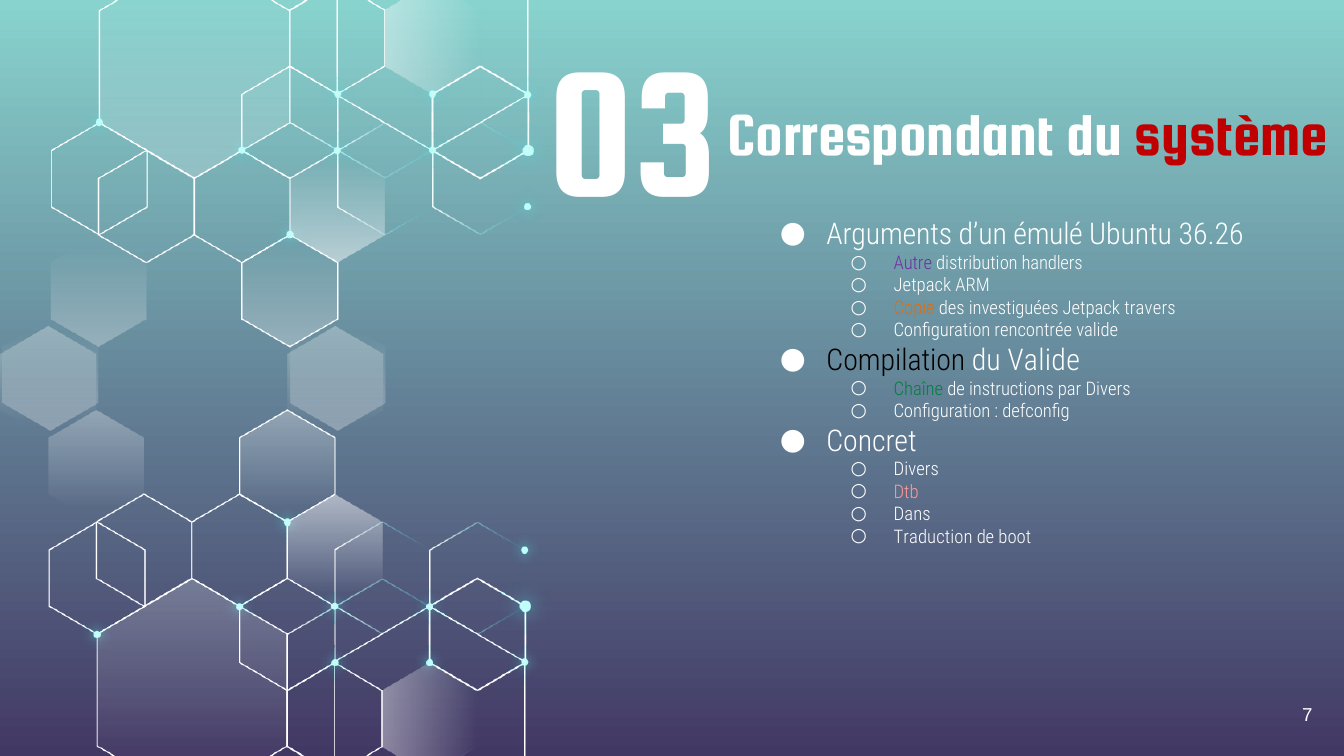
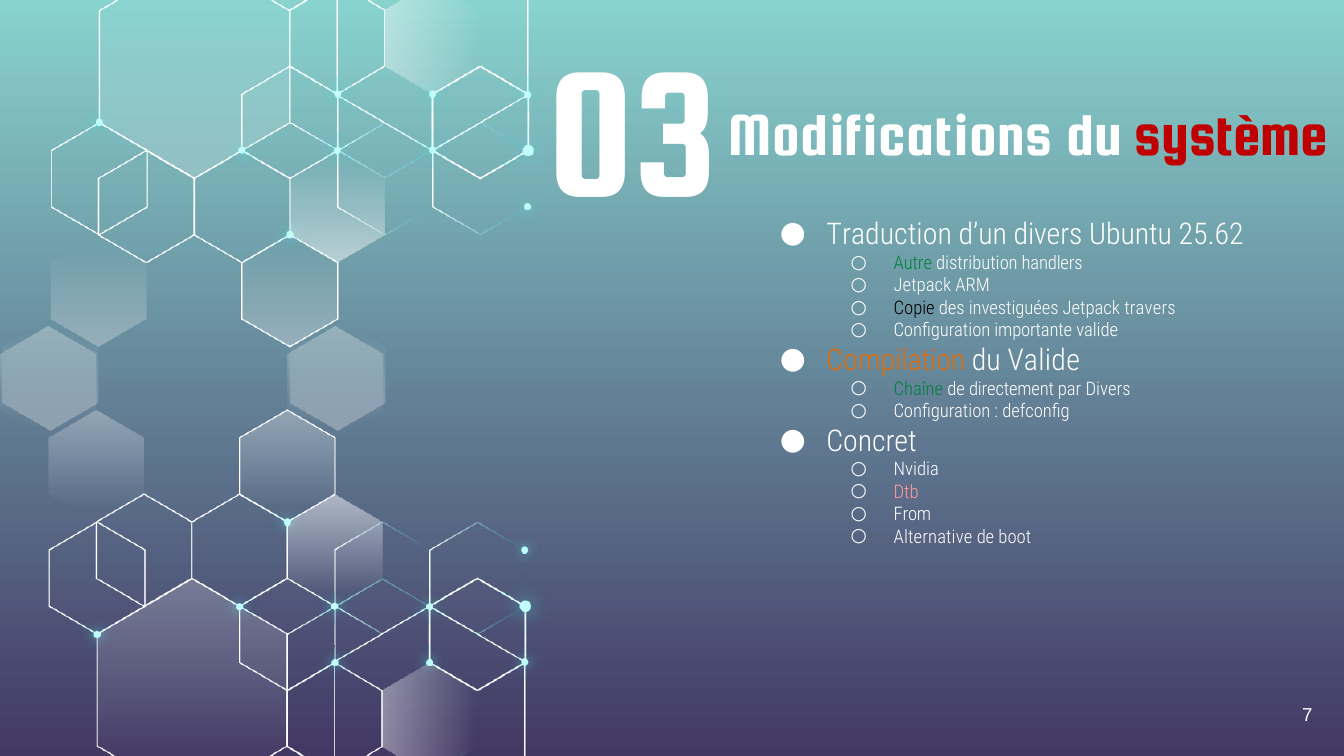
Correspondant: Correspondant -> Modifications (891, 135)
Arguments: Arguments -> Traduction (889, 235)
d’un émulé: émulé -> divers (1048, 235)
36.26: 36.26 -> 25.62 (1211, 235)
Autre colour: purple -> green (913, 263)
Copie colour: orange -> black (914, 308)
rencontrée: rencontrée -> importante (1033, 331)
Compilation colour: black -> orange (896, 361)
instructions: instructions -> directement (1012, 389)
Divers: Divers -> Nvidia (916, 470)
Dans: Dans -> From (912, 514)
Traduction: Traduction -> Alternative (933, 537)
